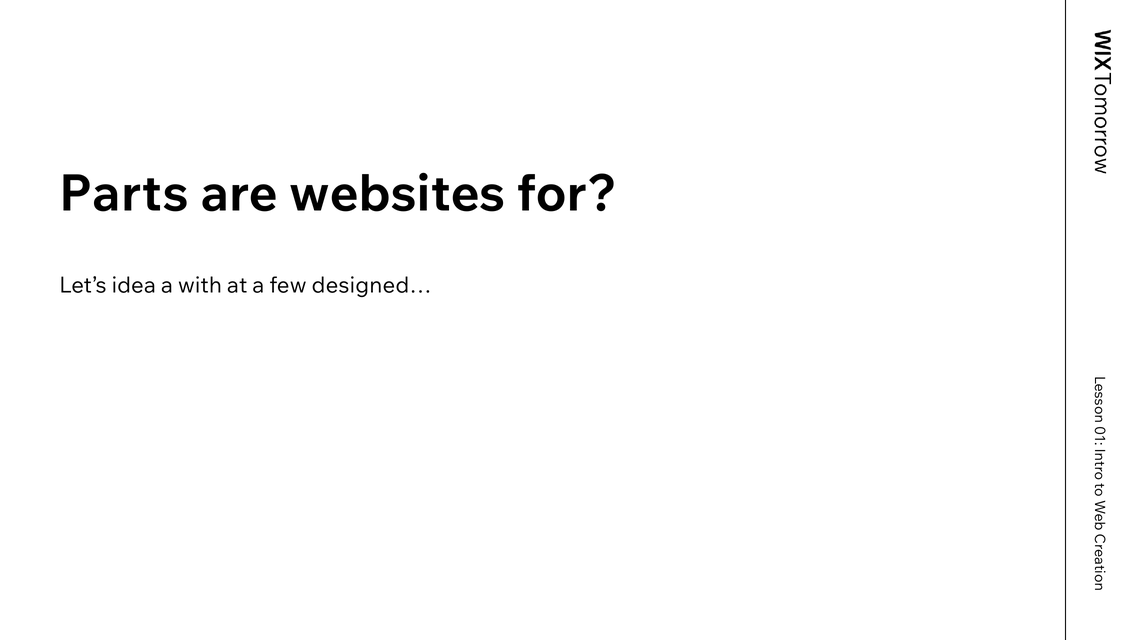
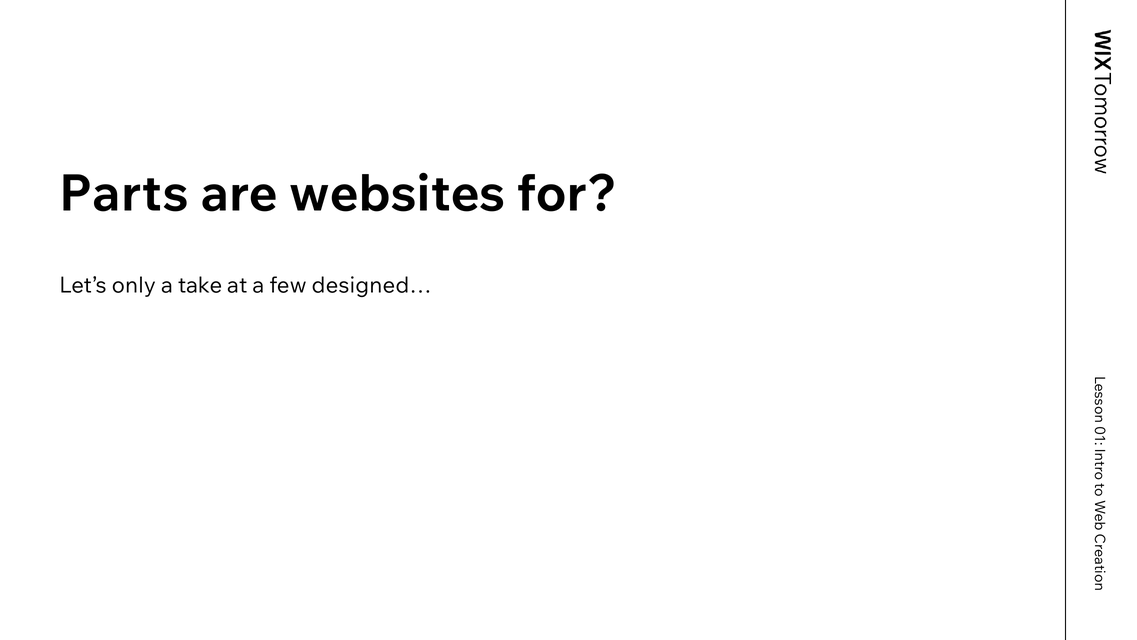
idea: idea -> only (134, 285)
with: with -> take (200, 285)
